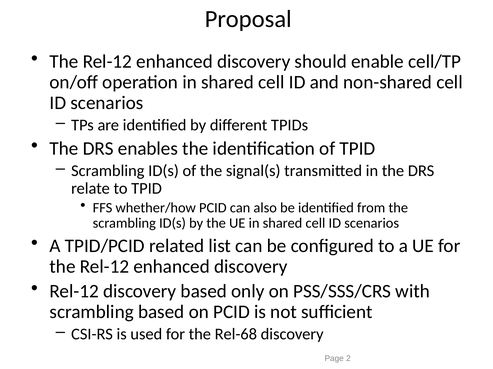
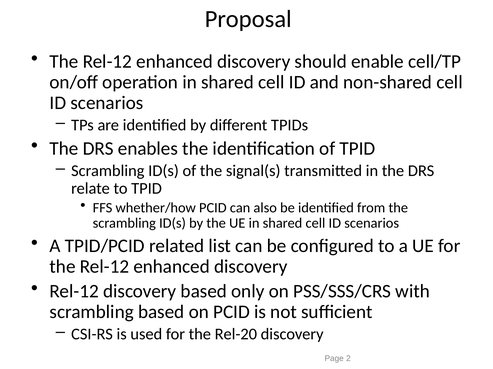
Rel-68: Rel-68 -> Rel-20 (236, 335)
